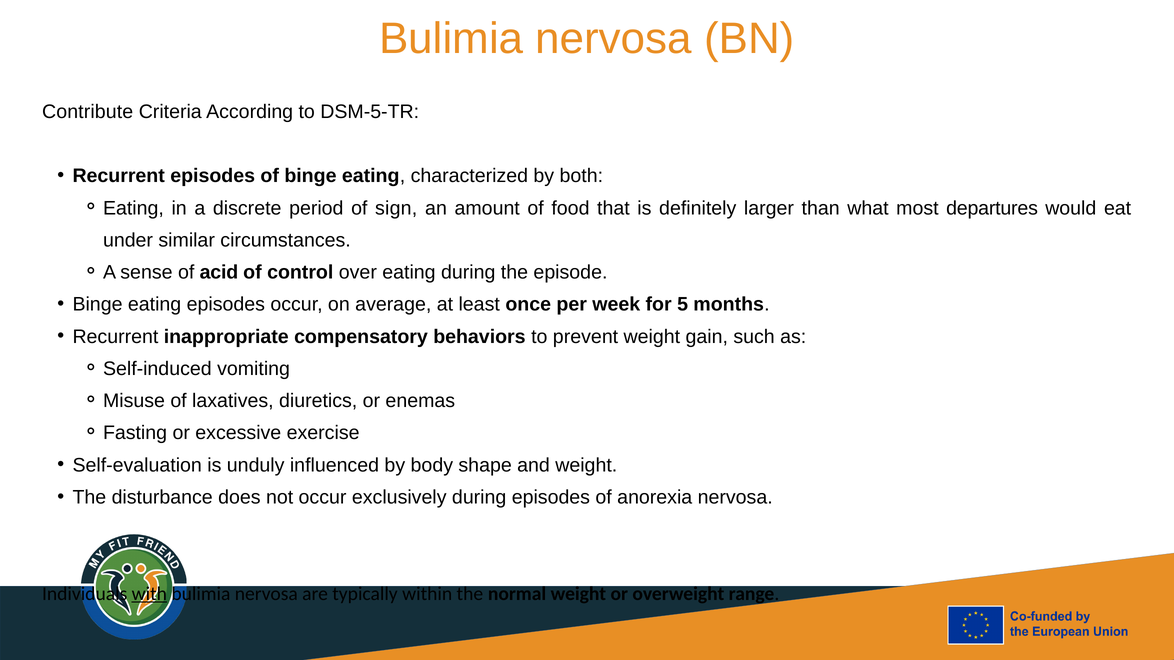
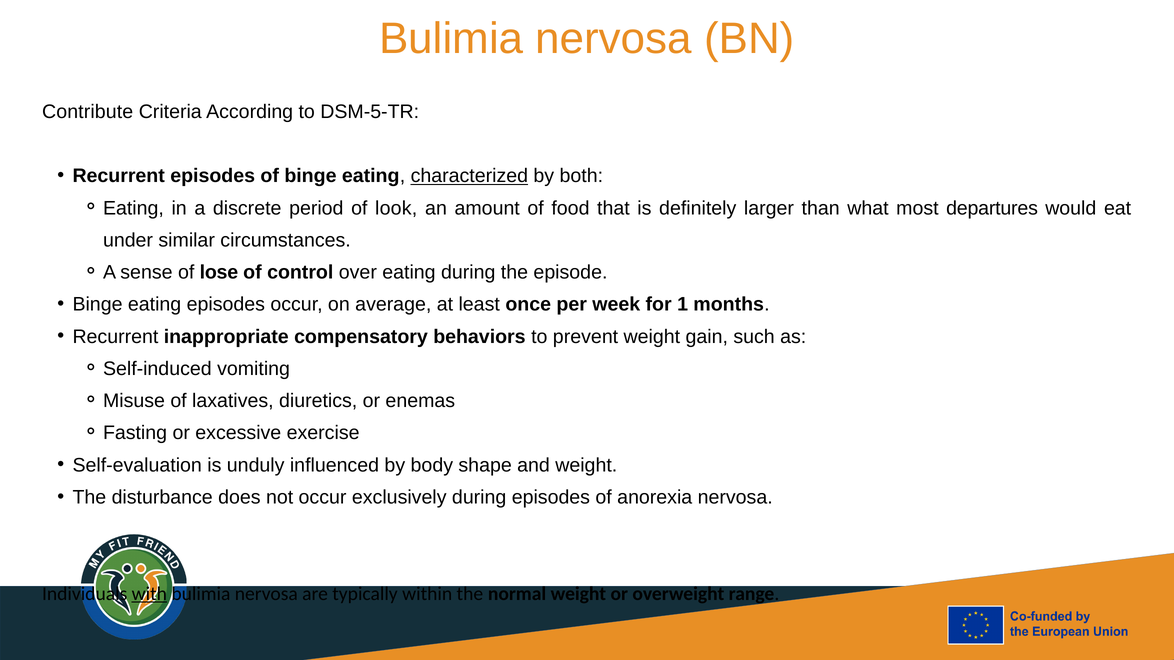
characterized underline: none -> present (469, 176)
sign: sign -> look (396, 208)
acid: acid -> lose (219, 273)
5: 5 -> 1 (683, 305)
